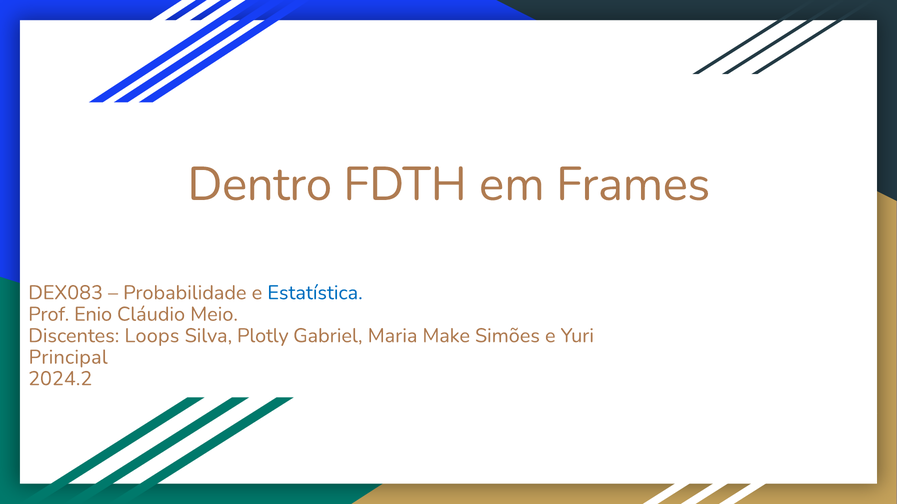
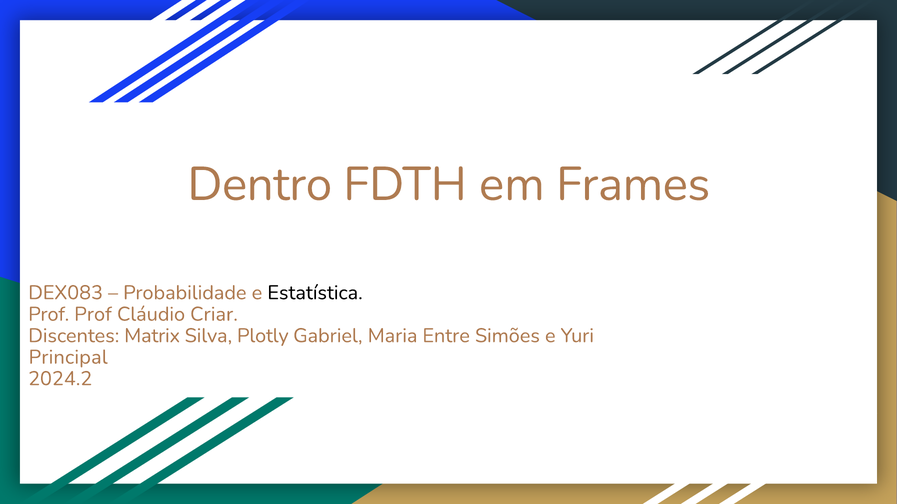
Estatística colour: blue -> black (315, 293)
Prof Enio: Enio -> Prof (93, 315)
Meio: Meio -> Criar (214, 315)
Loops: Loops -> Matrix (152, 336)
Make: Make -> Entre (446, 336)
